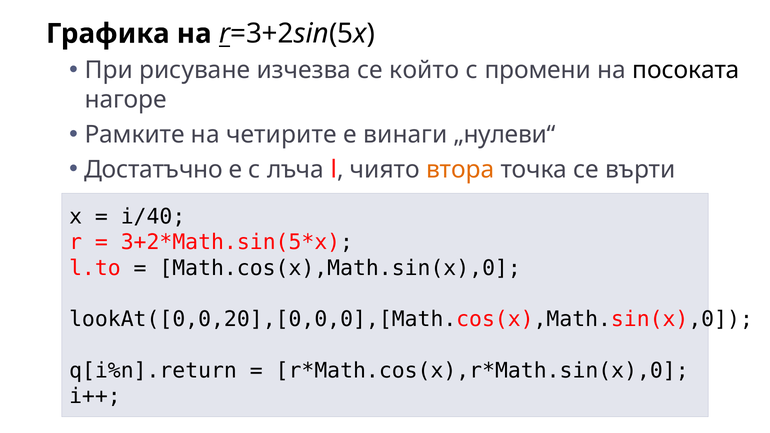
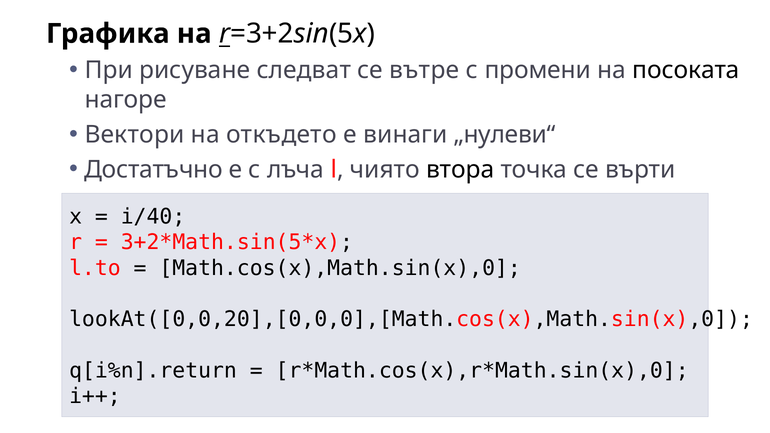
изчезва: изчезва -> следват (304, 70)
който: който -> вътре (424, 70)
Рамките: Рамките -> Вектори (134, 135)
четирите: четирите -> откъдето (281, 135)
втора colour: orange -> black (460, 170)
